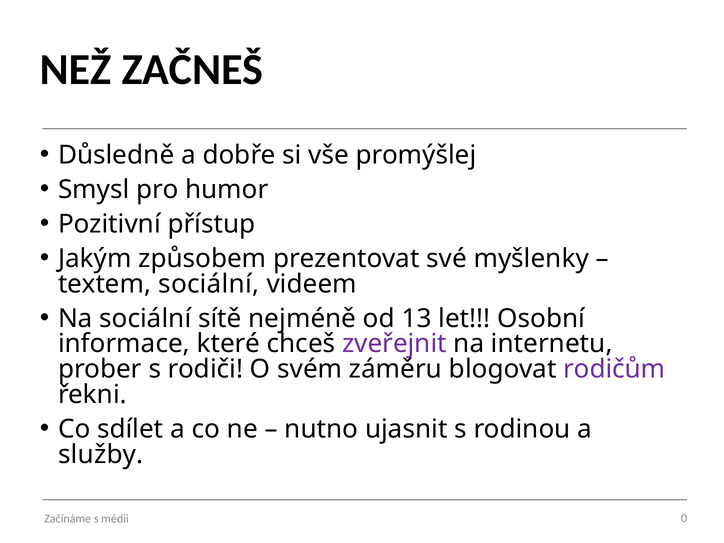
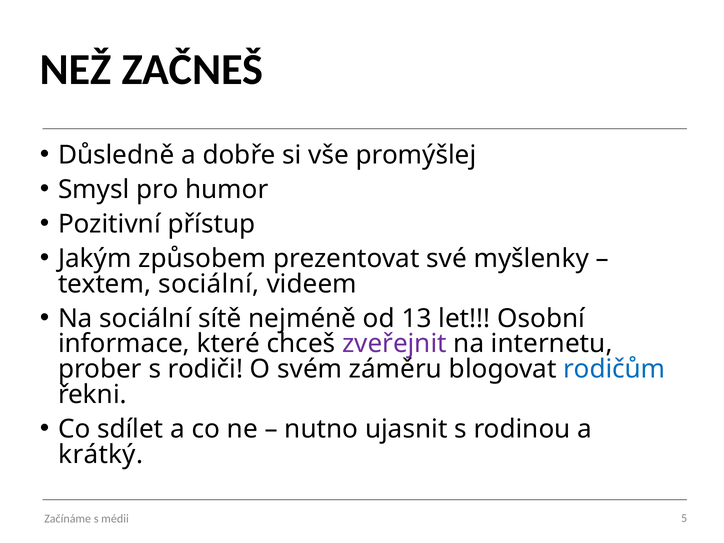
rodičům colour: purple -> blue (614, 369)
služby: služby -> krátký (101, 454)
0: 0 -> 5 (684, 518)
